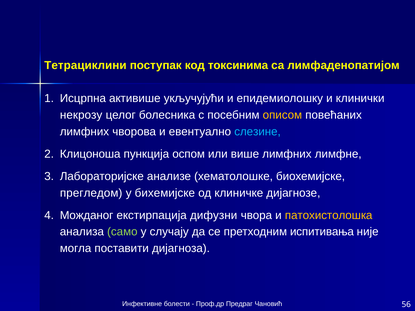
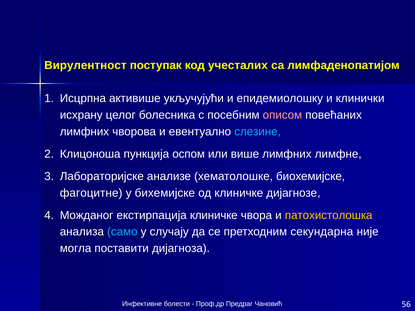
Тетрациклини: Тетрациклини -> Вирулентност (85, 65)
токсинима: токсинима -> учесталих (238, 65)
некрозу: некрозу -> исхрану (81, 115)
описом colour: yellow -> pink (282, 115)
прегледом: прегледом -> фагоцитне (91, 193)
екстирпација дифузни: дифузни -> клиничке (214, 215)
само colour: light green -> light blue (122, 232)
испитивања: испитивања -> секундарна (322, 232)
